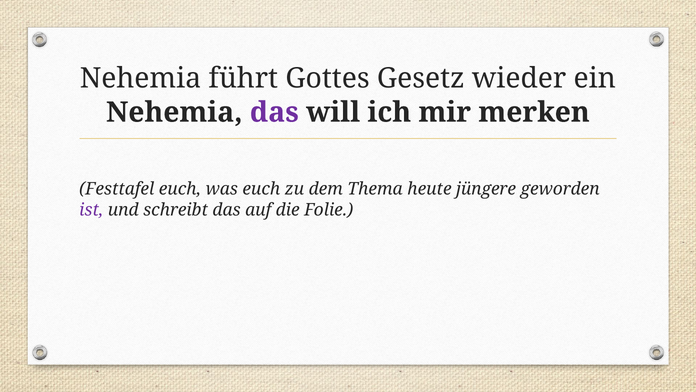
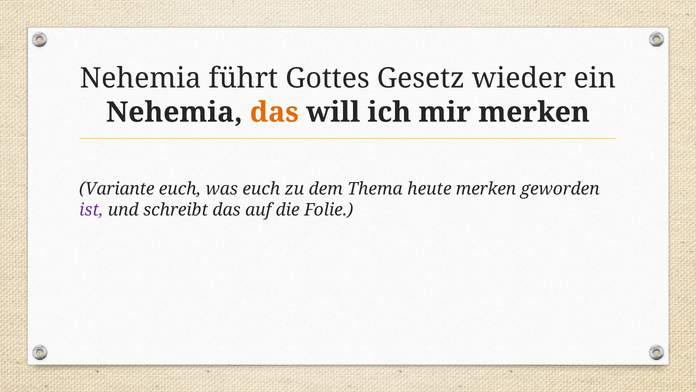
das colour: purple -> orange (274, 112)
Festtafel: Festtafel -> Variante (117, 189)
heute jüngere: jüngere -> merken (486, 189)
